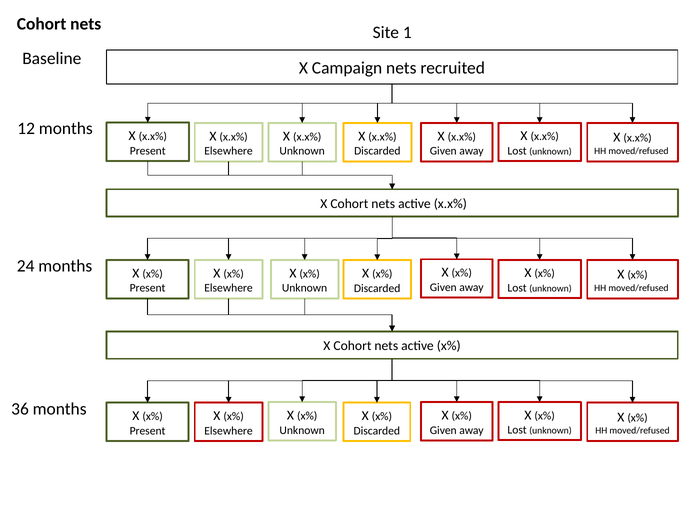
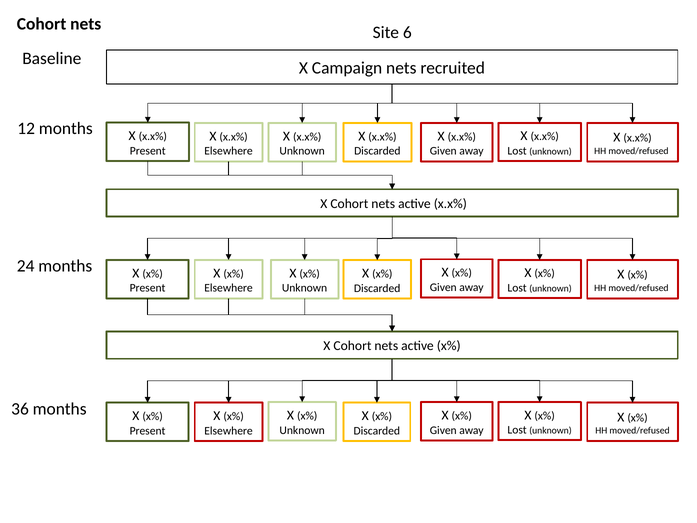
1: 1 -> 6 (407, 33)
